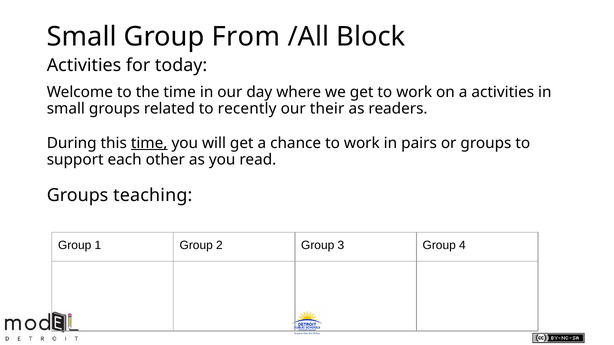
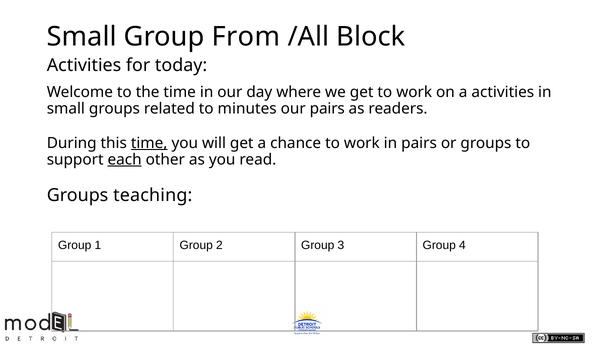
recently: recently -> minutes (247, 109)
our their: their -> pairs (327, 109)
each underline: none -> present (125, 160)
